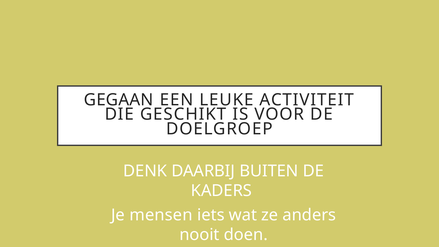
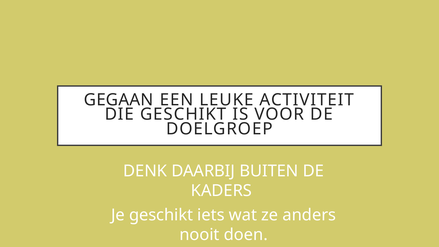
Je mensen: mensen -> geschikt (161, 215)
